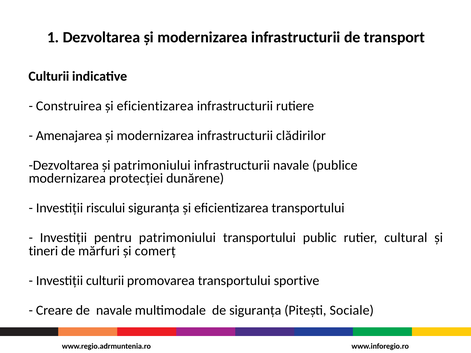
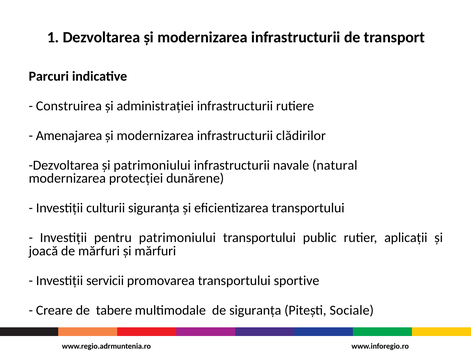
Culturii: Culturii -> Parcuri (49, 76)
eficientizarea: eficientizarea -> administrației (155, 106)
publice: publice -> natural (335, 165)
riscului: riscului -> culturii (106, 208)
cultural: cultural -> aplicații (406, 238)
tineri: tineri -> joacă (43, 251)
și comerț: comerț -> mărfuri (155, 251)
Investiții culturii: culturii -> servicii (105, 281)
de navale: navale -> tabere (114, 310)
